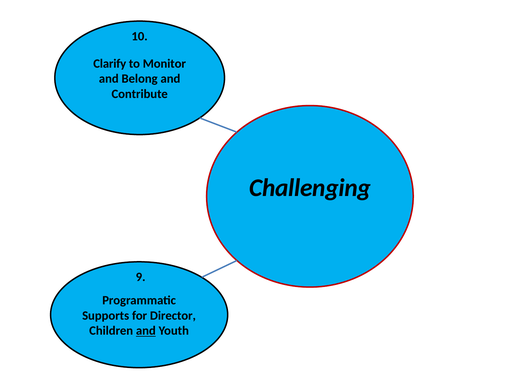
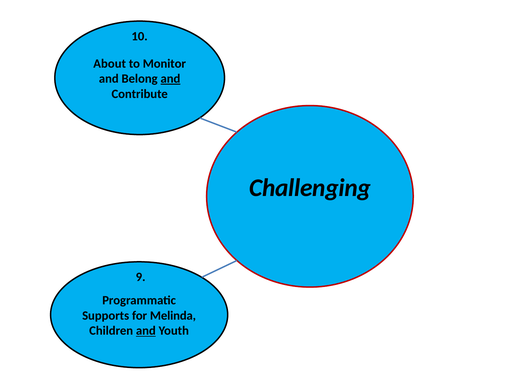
Clarify: Clarify -> About (110, 63)
and underline: none -> present (170, 79)
Director: Director -> Melinda (173, 315)
